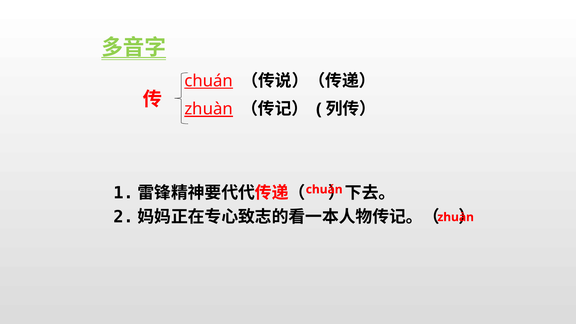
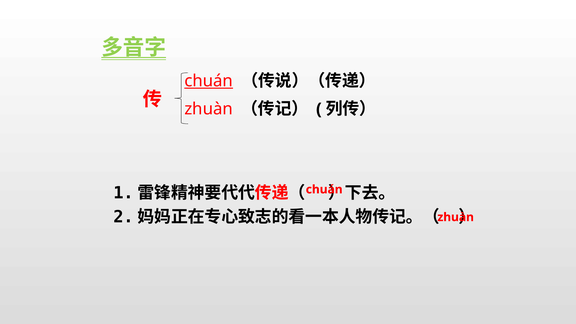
zhuàn underline: present -> none (209, 109)
